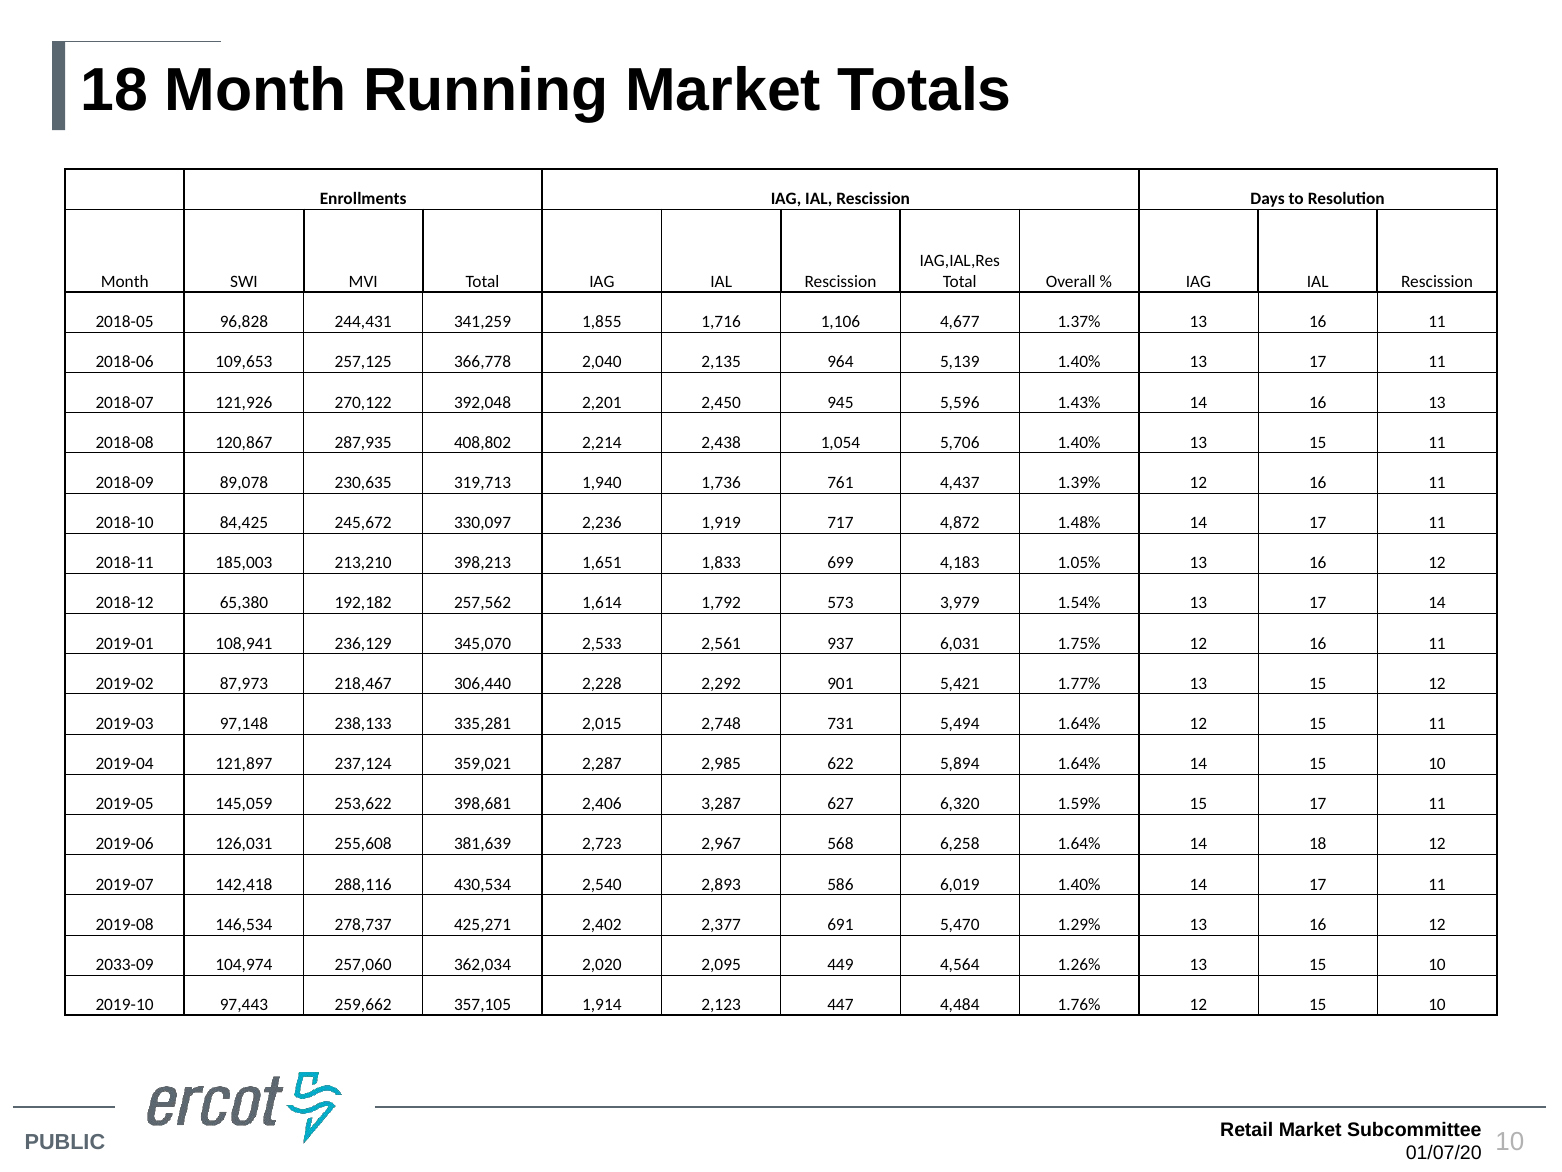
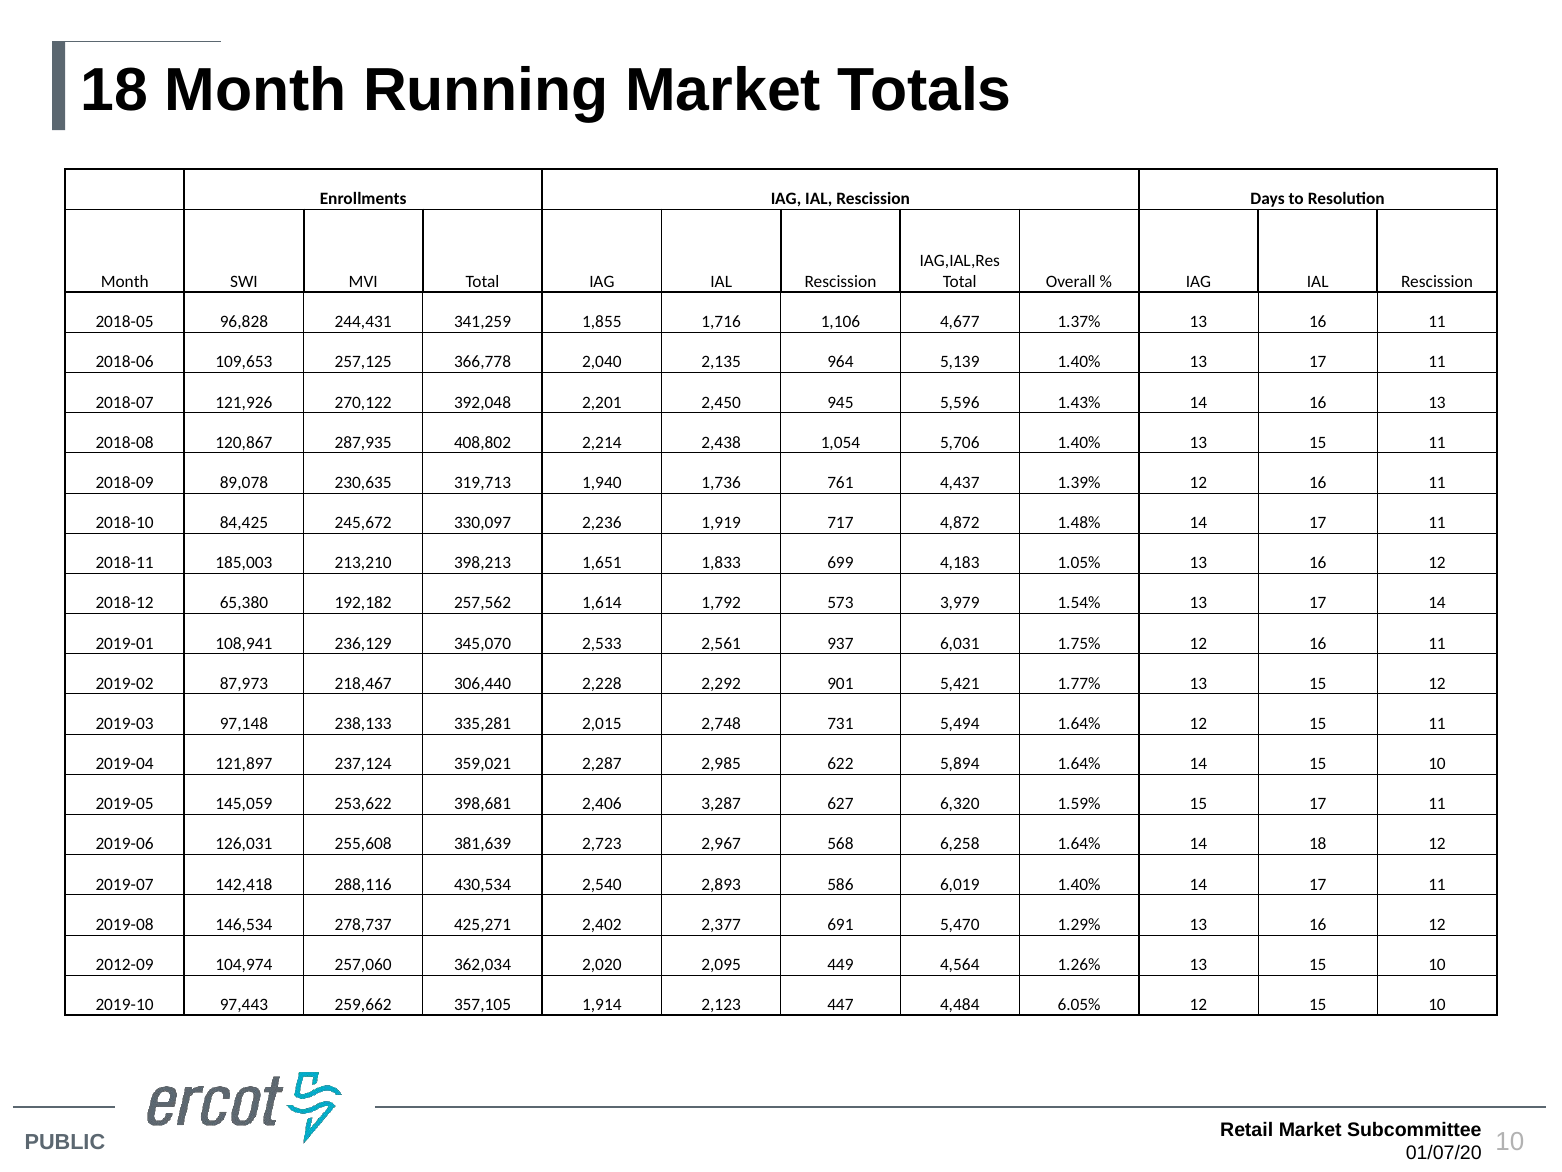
2033-09: 2033-09 -> 2012-09 (125, 964)
1.76%: 1.76% -> 6.05% (1079, 1005)
